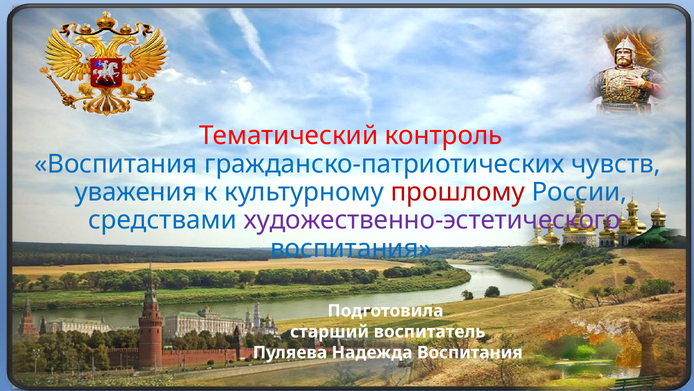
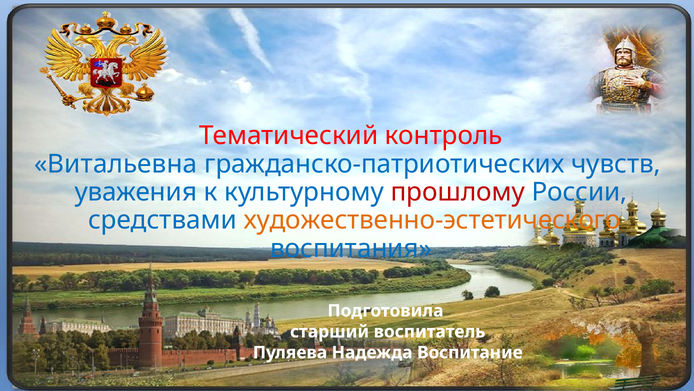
Воспитания: Воспитания -> Витальевна (116, 164)
художественно-эстетического colour: purple -> orange (432, 220)
Надежда Воспитания: Воспитания -> Воспитание (470, 352)
